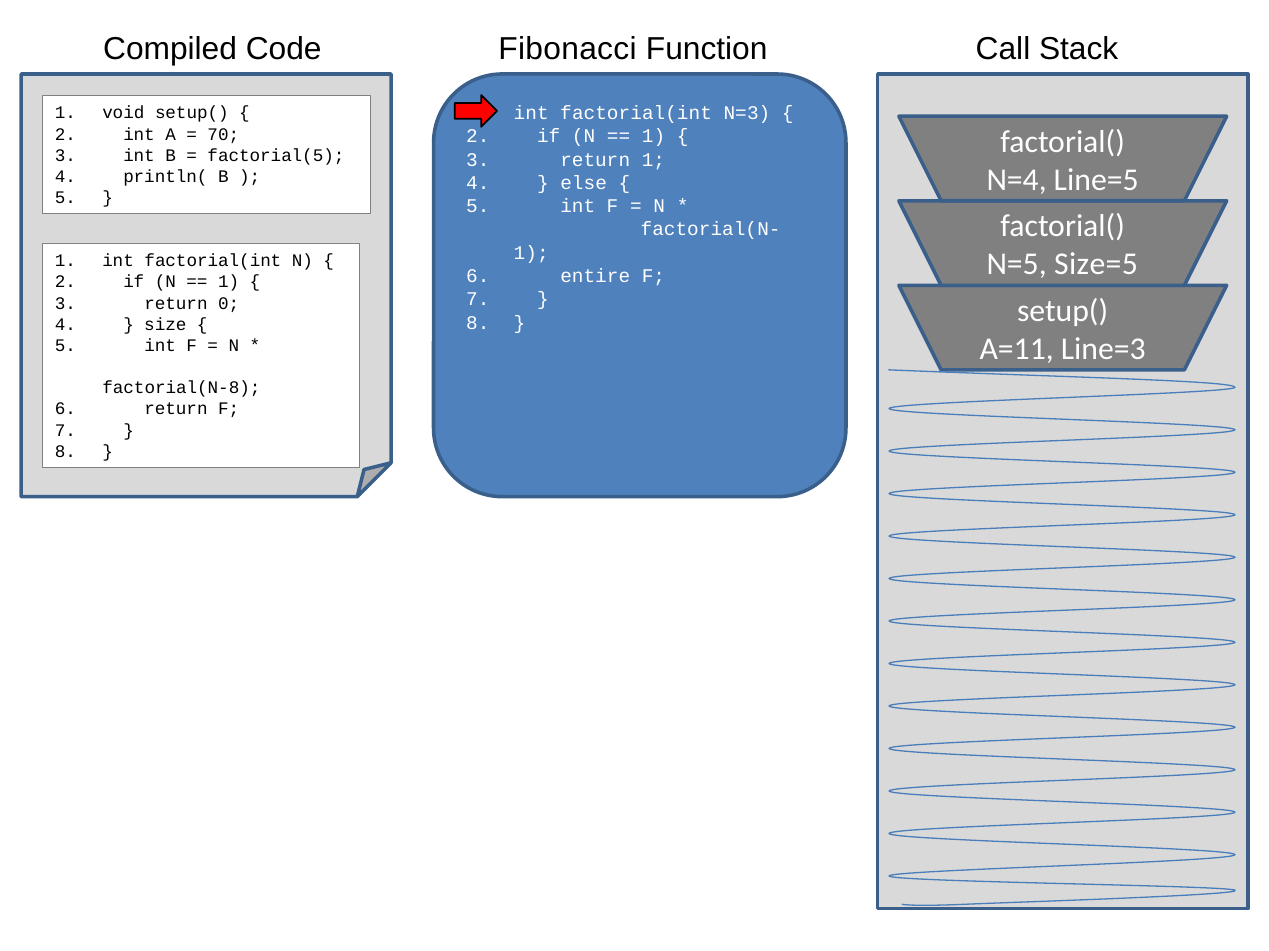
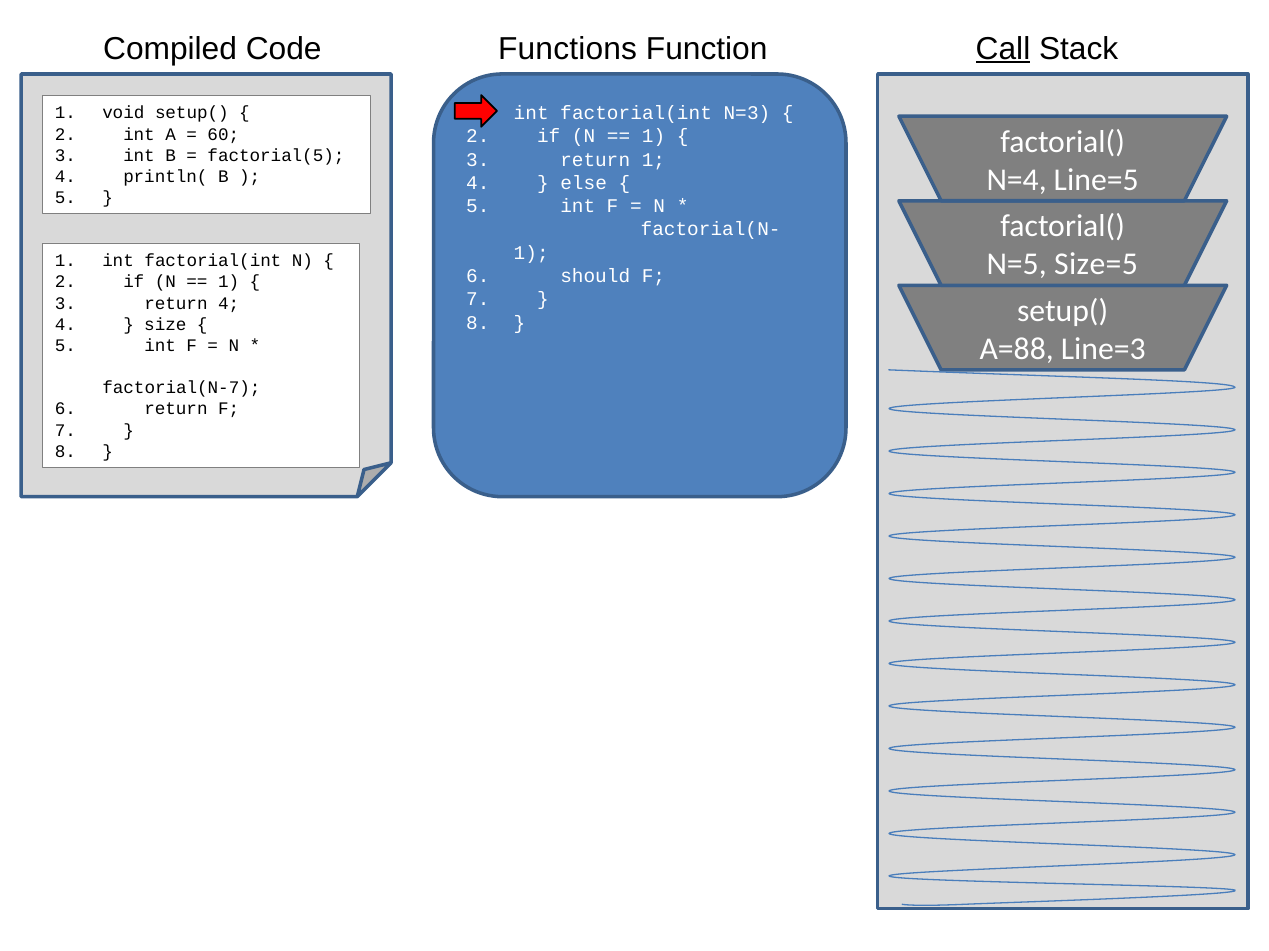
Fibonacci: Fibonacci -> Functions (568, 49)
Call underline: none -> present (1003, 49)
70: 70 -> 60 (223, 134)
entire: entire -> should (595, 276)
return 0: 0 -> 4 (229, 304)
A=11: A=11 -> A=88 (1017, 349)
factorial(N-8: factorial(N-8 -> factorial(N-7 (181, 388)
